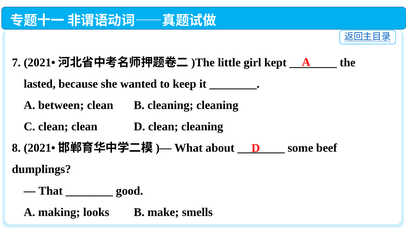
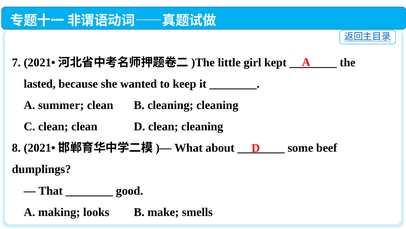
between: between -> summer (61, 105)
